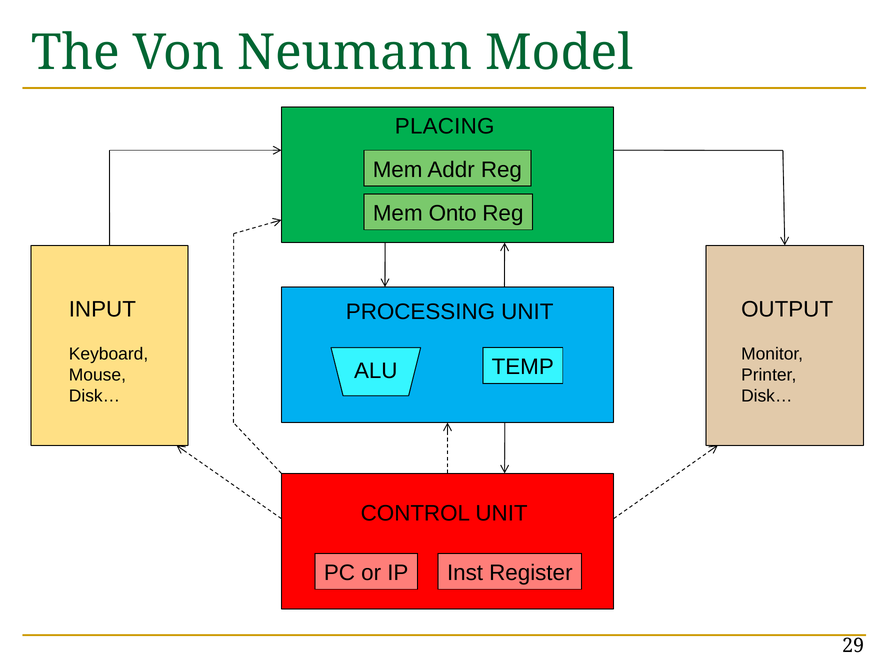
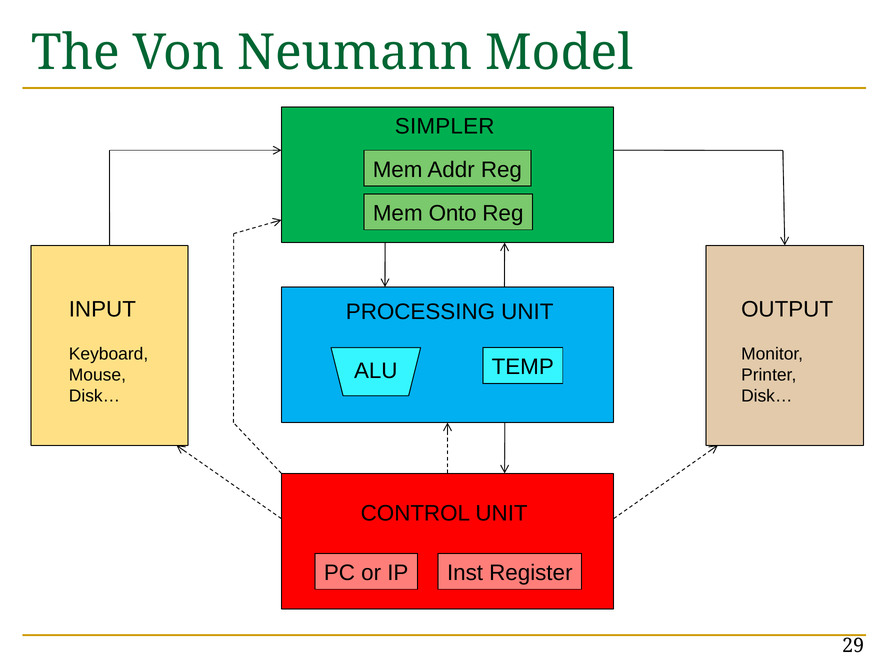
PLACING: PLACING -> SIMPLER (445, 126)
